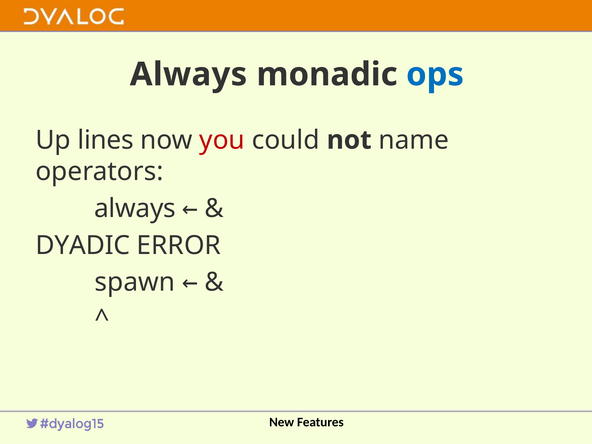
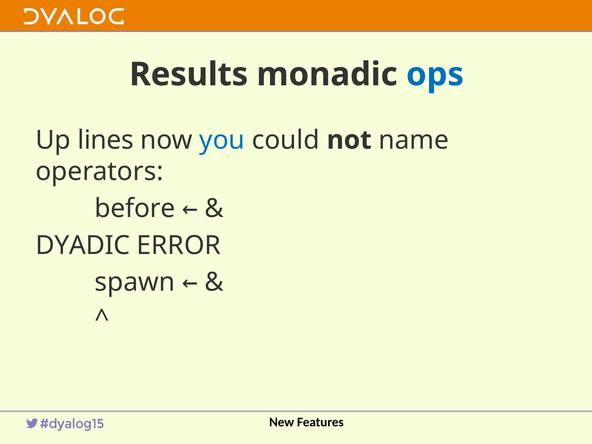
Always: Always -> Results (189, 74)
you colour: red -> blue (222, 140)
always: always -> before (135, 208)
